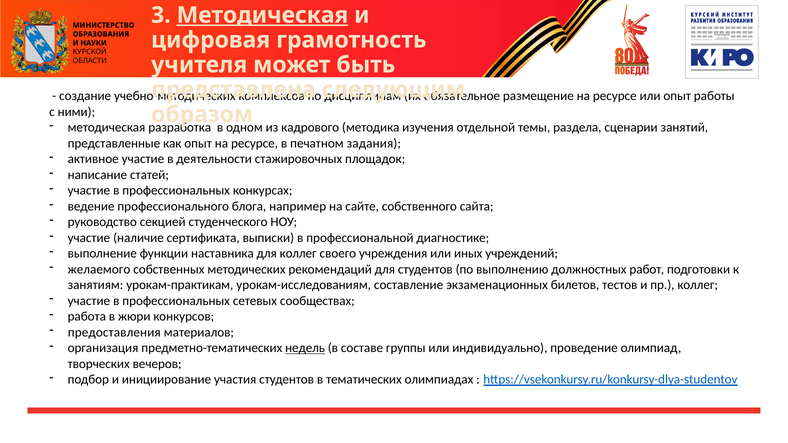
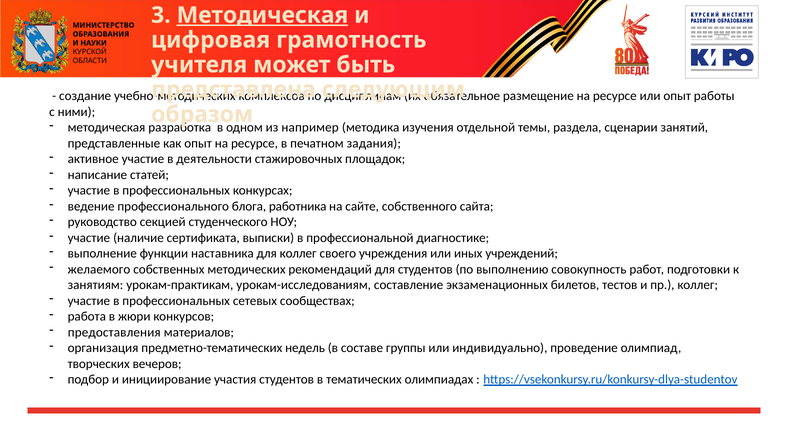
кадрового: кадрового -> например (310, 128)
например: например -> работника (298, 206)
должностных: должностных -> совокупность (589, 269)
недель underline: present -> none (305, 348)
